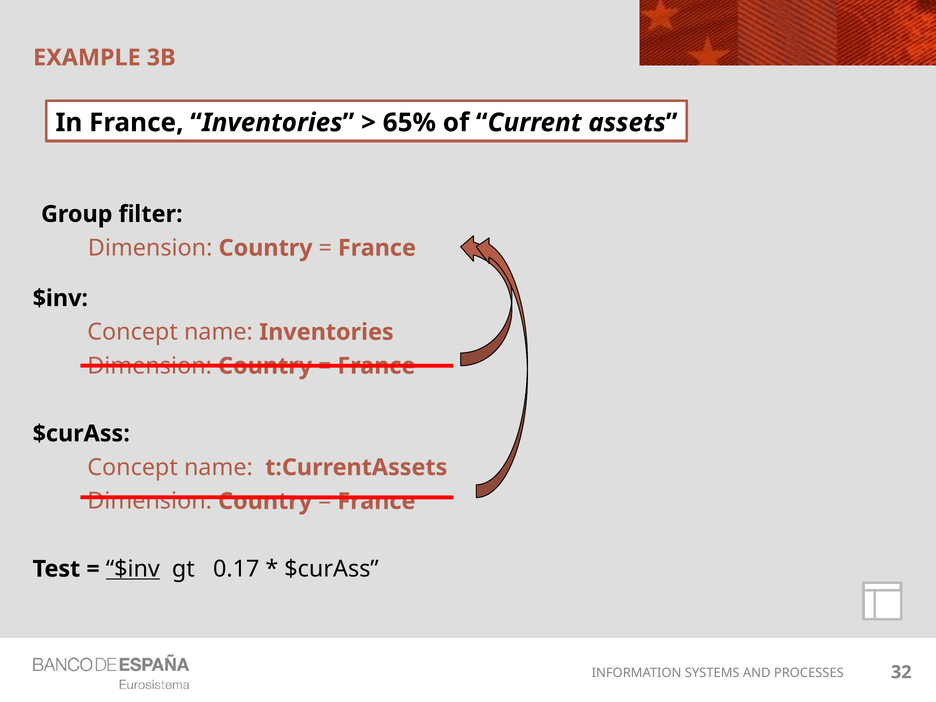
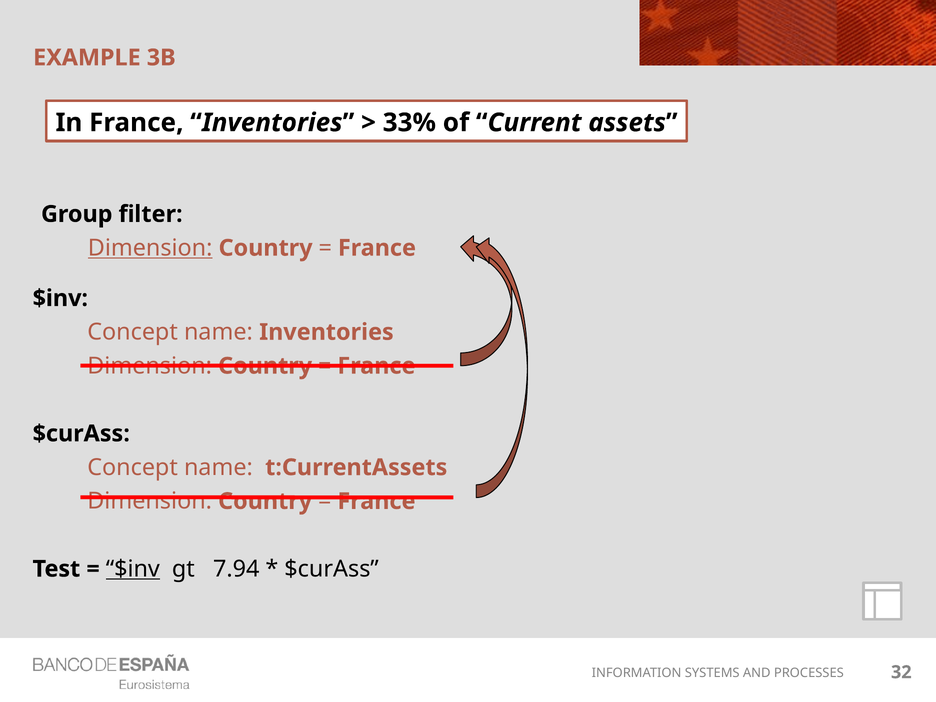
65%: 65% -> 33% (409, 123)
Dimension underline: none -> present (150, 248)
0.17: 0.17 -> 7.94 (236, 569)
